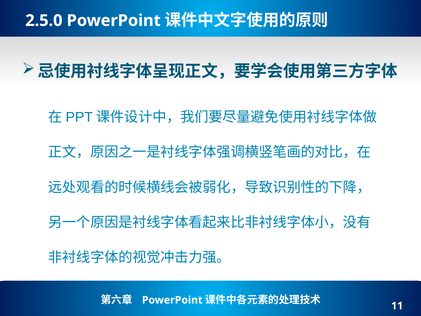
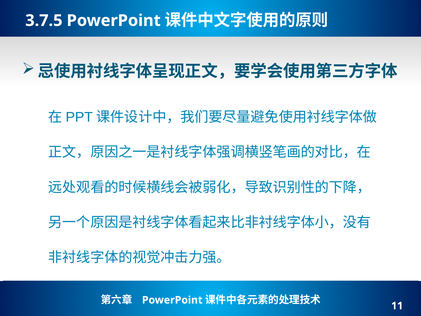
2.5.0: 2.5.0 -> 3.7.5 (44, 21)
